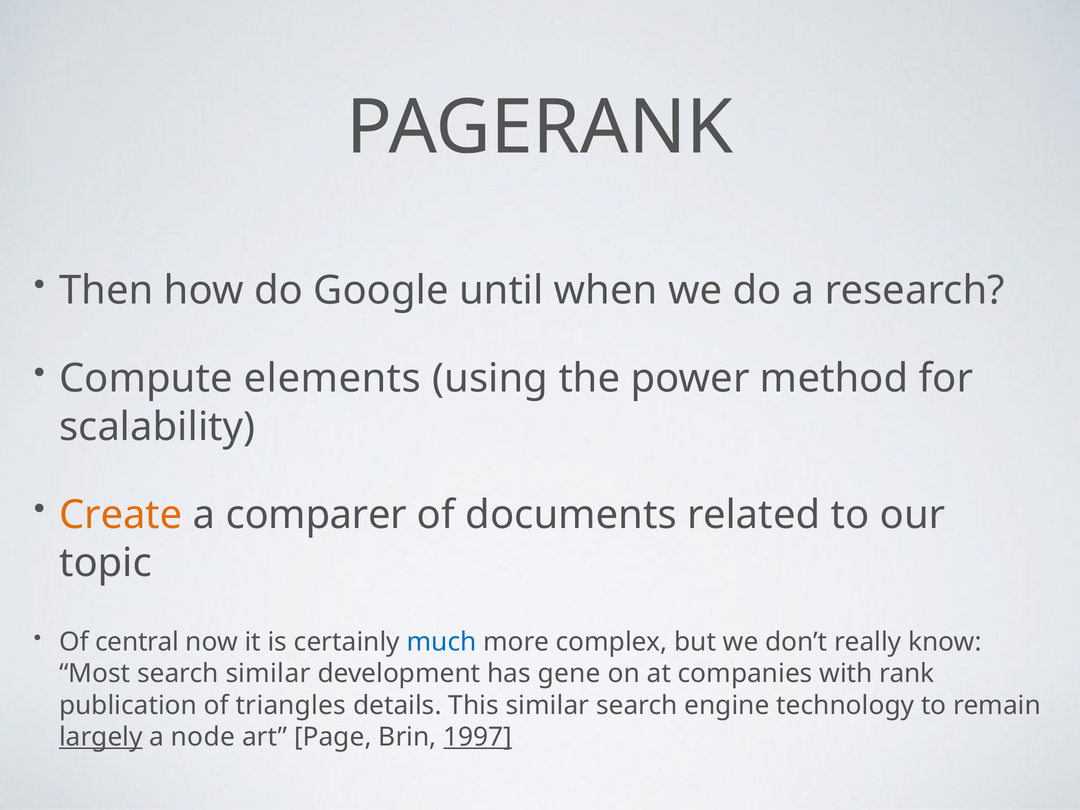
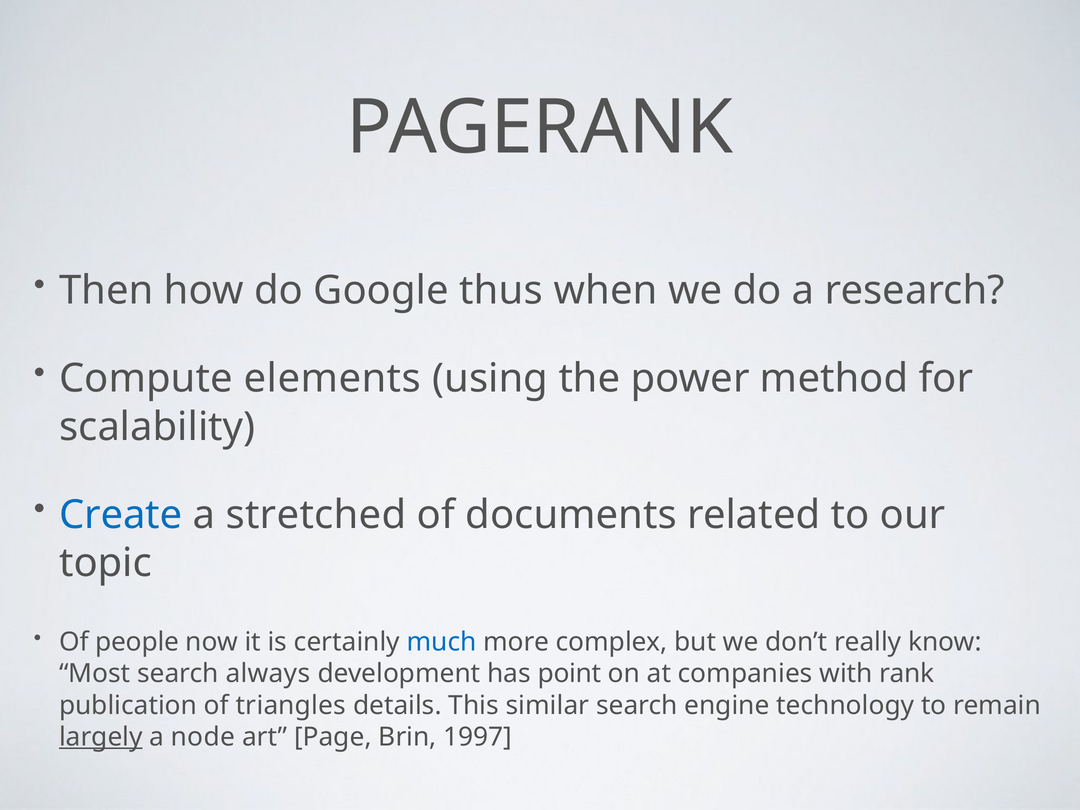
until: until -> thus (501, 290)
Create colour: orange -> blue (121, 515)
comparer: comparer -> stretched (316, 515)
central: central -> people (137, 642)
search similar: similar -> always (268, 674)
gene: gene -> point (570, 674)
1997 underline: present -> none (478, 737)
